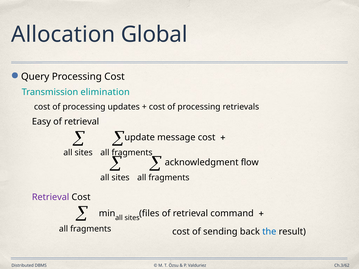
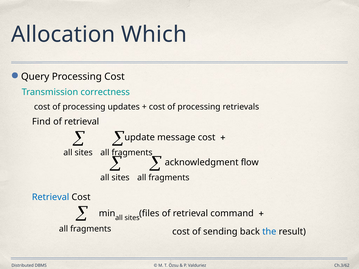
Global: Global -> Which (154, 34)
elimination: elimination -> correctness (105, 92)
Easy: Easy -> Find (41, 122)
Retrieval colour: purple -> blue (51, 197)
